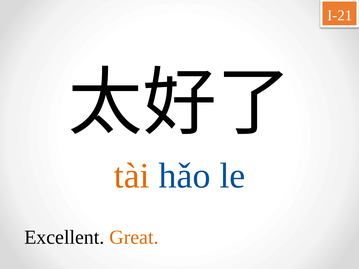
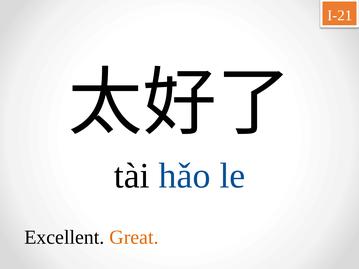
tài colour: orange -> black (132, 176)
